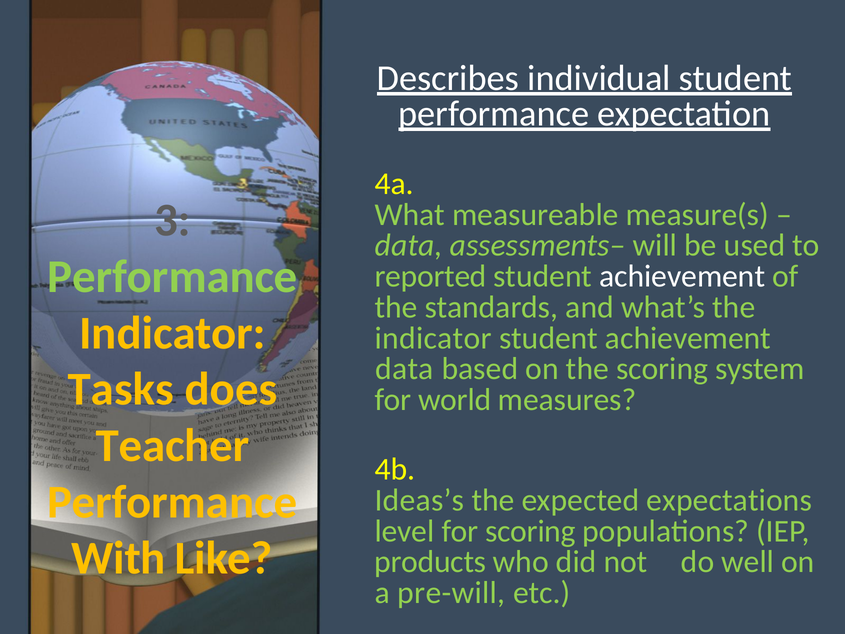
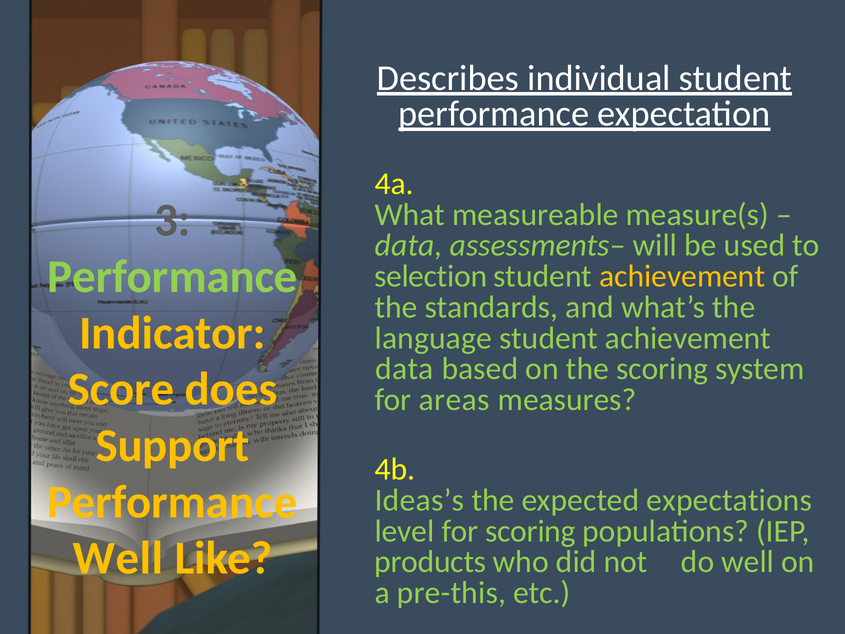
reported: reported -> selection (431, 276)
achievement colour: white -> yellow (682, 276)
indicator: indicator -> language (433, 338)
Tasks: Tasks -> Score (121, 389)
world: world -> areas (454, 400)
Teacher: Teacher -> Support (173, 446)
With: With -> Well (118, 558)
pre-will: pre-will -> pre-this (451, 593)
